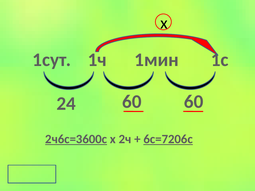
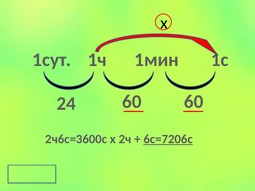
2ч6с=3600с underline: present -> none (76, 139)
